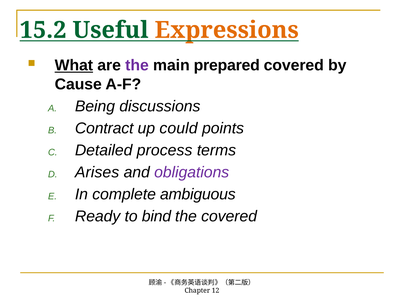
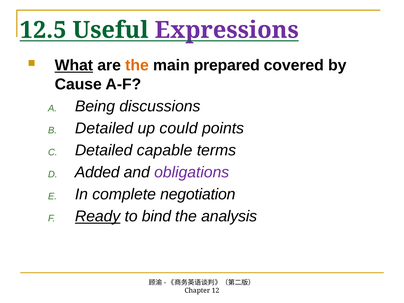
15.2: 15.2 -> 12.5 (43, 30)
Expressions colour: orange -> purple (227, 30)
the colour: purple -> orange (137, 65)
Contract: Contract -> Detailed (104, 128)
process: process -> capable (165, 150)
Arises: Arises -> Added (97, 172)
ambiguous: ambiguous -> negotiation (198, 194)
Ready underline: none -> present (98, 216)
the covered: covered -> analysis (229, 216)
